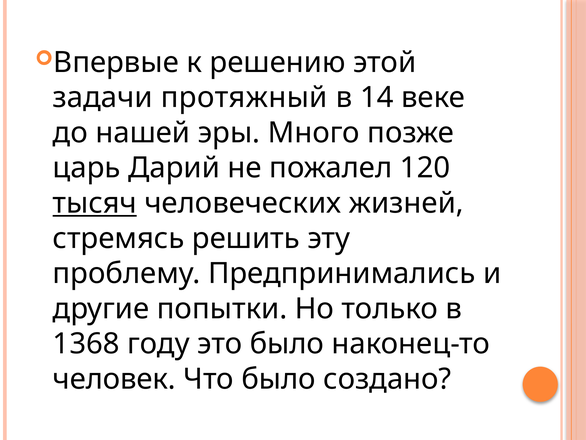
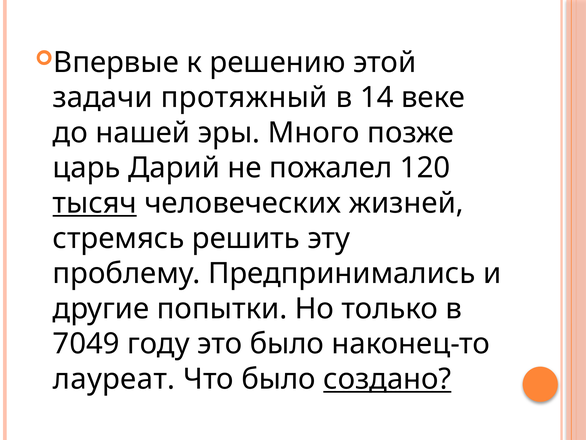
1368: 1368 -> 7049 (86, 344)
человек: человек -> лауреат (114, 379)
создано underline: none -> present (387, 379)
